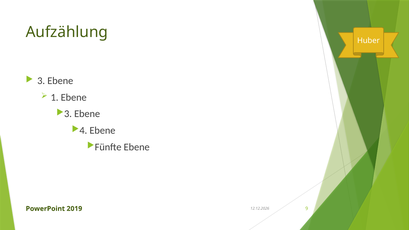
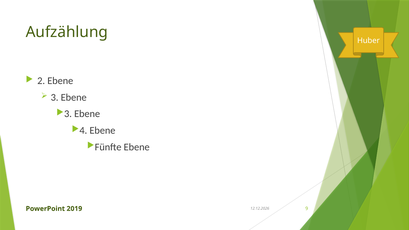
3: 3 -> 2 (41, 81)
1: 1 -> 3 (55, 97)
